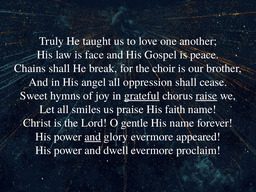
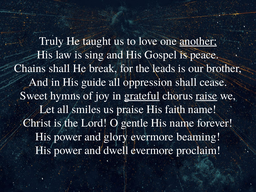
another underline: none -> present (198, 41)
face: face -> sing (94, 55)
choir: choir -> leads (164, 68)
angel: angel -> guide (94, 82)
and underline: present -> none (93, 137)
appeared: appeared -> beaming (198, 137)
